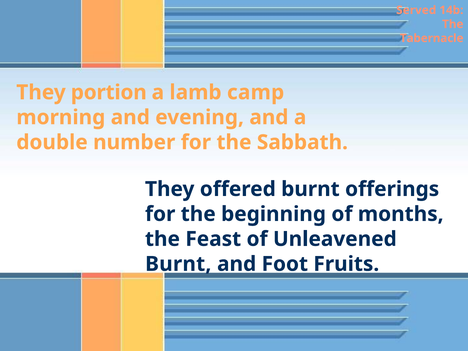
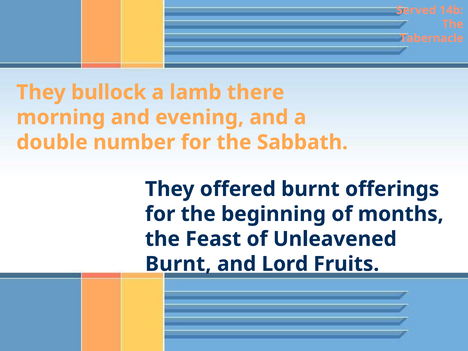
portion: portion -> bullock (109, 92)
camp: camp -> there (256, 92)
Foot: Foot -> Lord (285, 264)
